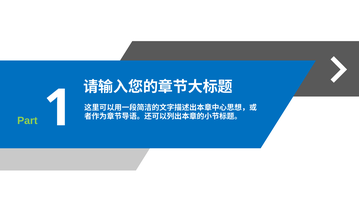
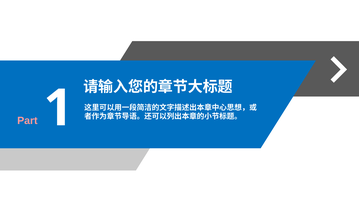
Part colour: light green -> pink (27, 121)
